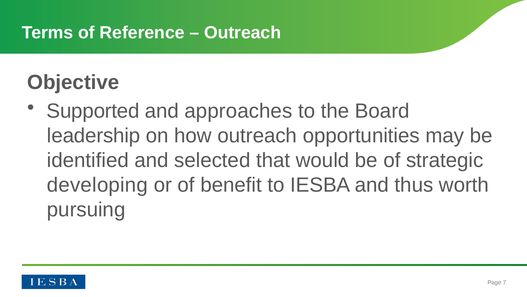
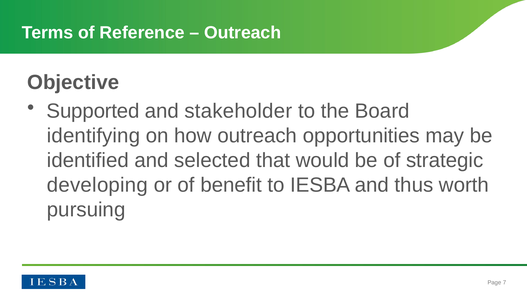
approaches: approaches -> stakeholder (238, 111)
leadership: leadership -> identifying (94, 136)
